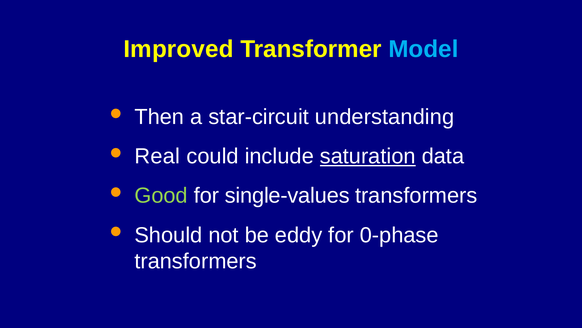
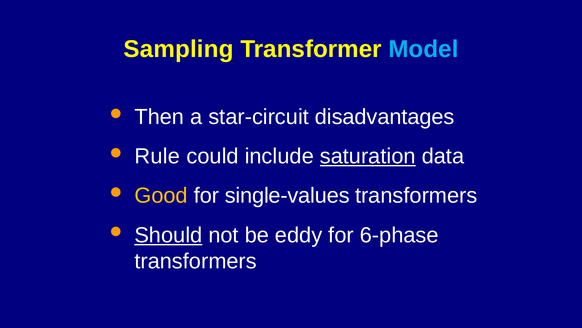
Improved: Improved -> Sampling (179, 49)
understanding: understanding -> disadvantages (385, 117)
Real: Real -> Rule (157, 156)
Good colour: light green -> yellow (161, 195)
Should underline: none -> present (168, 235)
0-phase: 0-phase -> 6-phase (399, 235)
